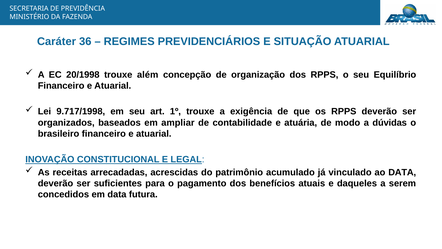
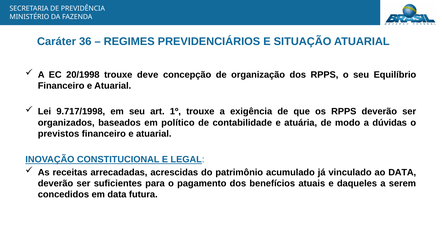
além: além -> deve (148, 75)
ampliar: ampliar -> político (178, 122)
brasileiro: brasileiro -> previstos (59, 133)
